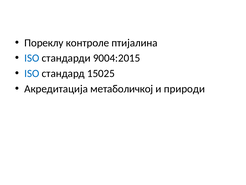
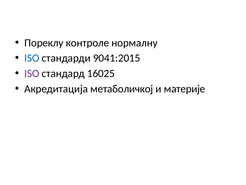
птијалина: птијалина -> нормалну (135, 43)
9004:2015: 9004:2015 -> 9041:2015 (117, 58)
ISO colour: blue -> purple (32, 73)
15025: 15025 -> 16025 (101, 73)
природи: природи -> материје (185, 89)
